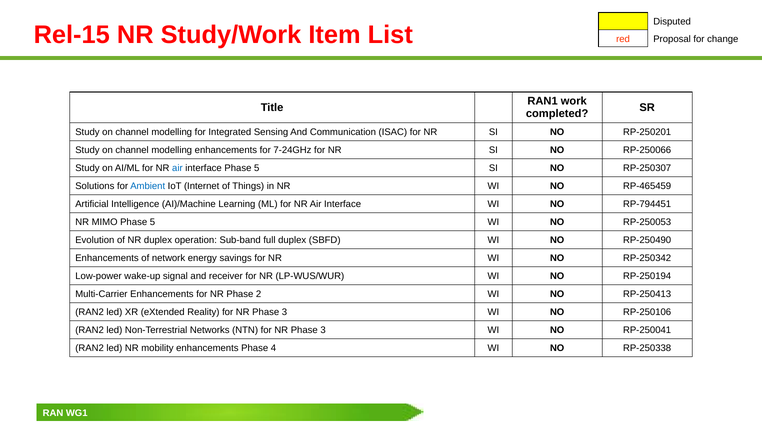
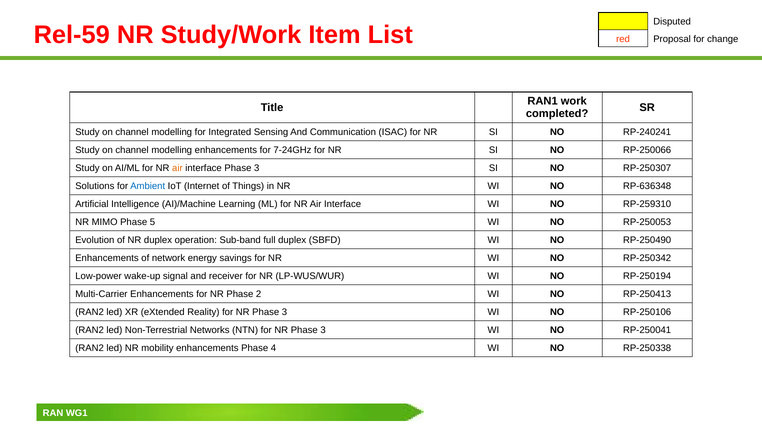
Rel-15: Rel-15 -> Rel-59 (72, 35)
RP-250201: RP-250201 -> RP-240241 (647, 132)
air colour: blue -> orange (177, 168)
interface Phase 5: 5 -> 3 (257, 168)
RP-465459: RP-465459 -> RP-636348 (647, 186)
RP-794451: RP-794451 -> RP-259310 (647, 204)
